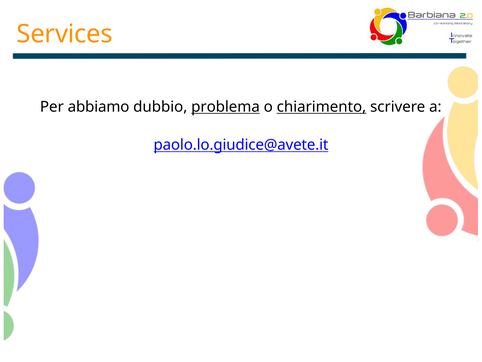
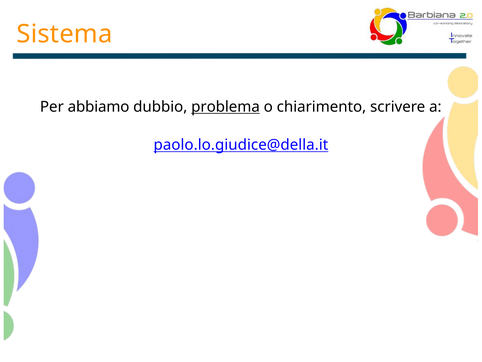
Services: Services -> Sistema (64, 34)
chiarimento underline: present -> none (321, 107)
paolo.lo.giudice@avete.it: paolo.lo.giudice@avete.it -> paolo.lo.giudice@della.it (241, 145)
